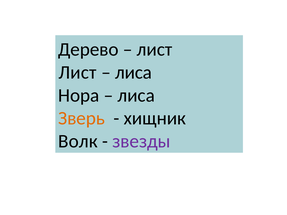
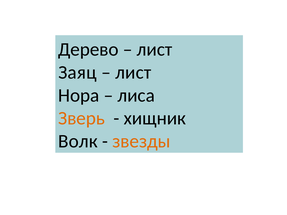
Лист: Лист -> Заяц (77, 72)
лиса: лиса -> лист (133, 72)
звезды colour: purple -> orange (141, 141)
